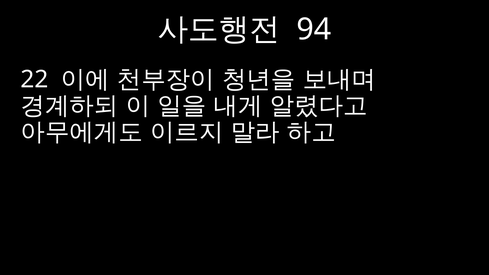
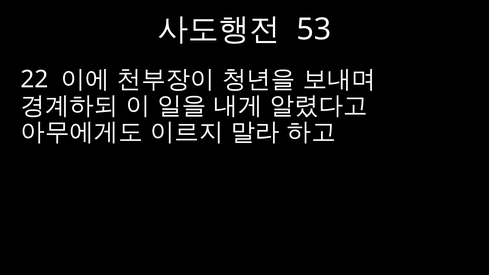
94: 94 -> 53 (314, 29)
